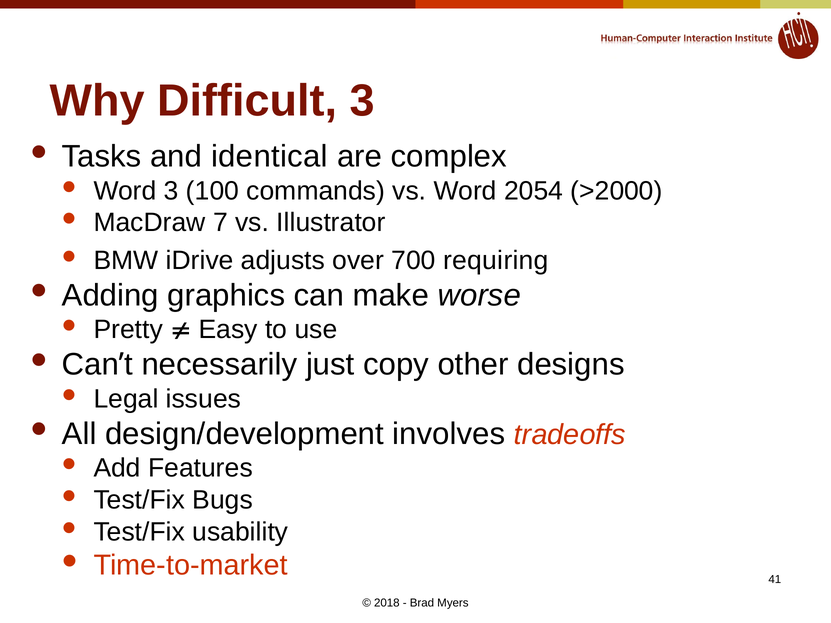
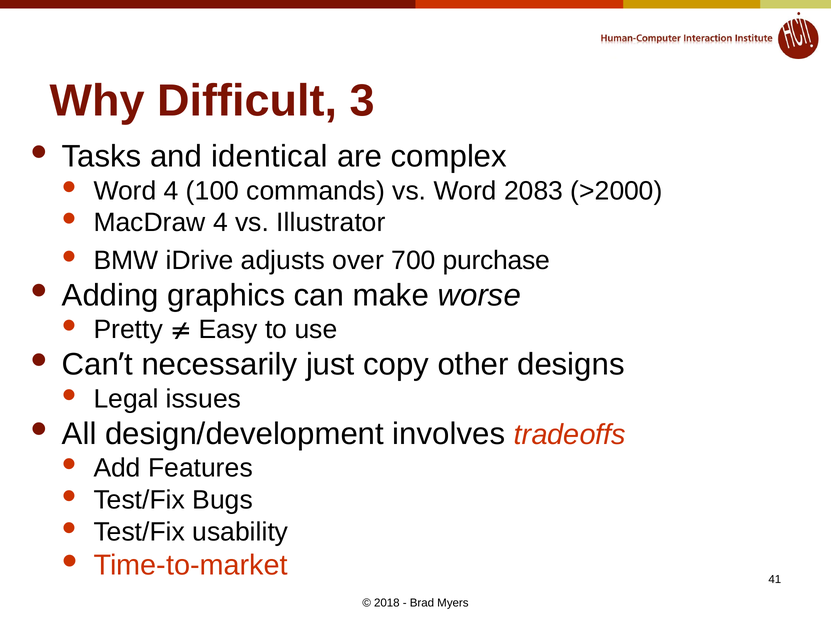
Word 3: 3 -> 4 (171, 191)
2054: 2054 -> 2083 (534, 191)
MacDraw 7: 7 -> 4 (220, 223)
requiring: requiring -> purchase (496, 261)
